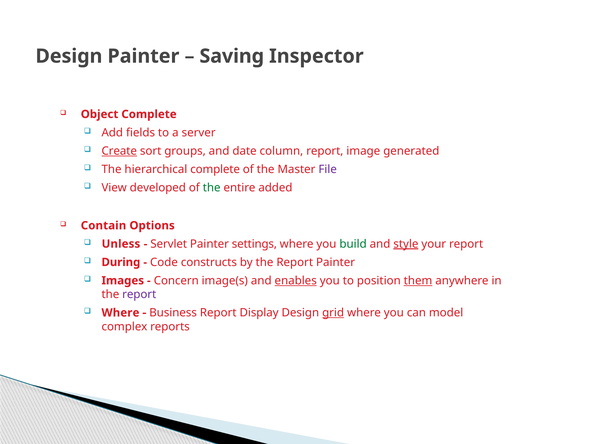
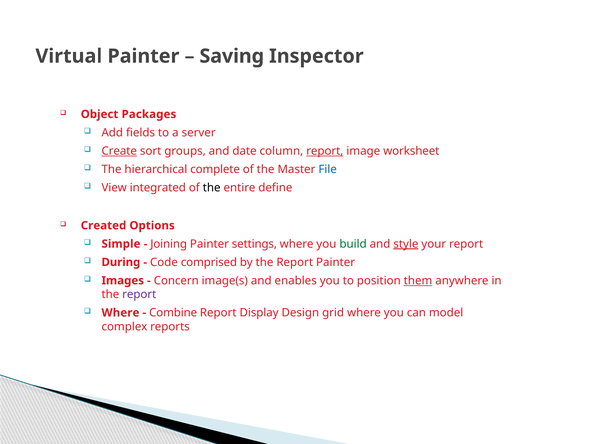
Design: Design -> Virtual (69, 56)
Object Complete: Complete -> Packages (149, 114)
report underline: none -> present (325, 151)
generated: generated -> worksheet (411, 151)
File colour: purple -> blue (328, 169)
developed: developed -> integrated (158, 188)
the colour: green -> black (212, 188)
added: added -> define (275, 188)
Contain: Contain -> Created (104, 226)
Unless: Unless -> Simple (121, 244)
Servlet: Servlet -> Joining (169, 244)
constructs: constructs -> comprised (209, 262)
enables underline: present -> none (296, 281)
Business: Business -> Combine (173, 313)
grid underline: present -> none (333, 313)
